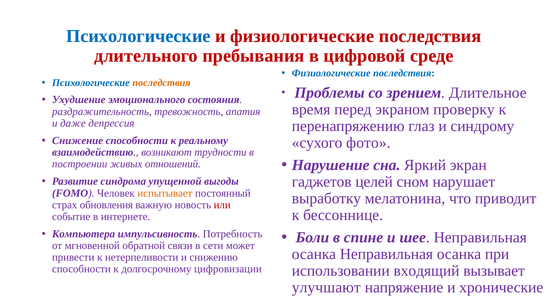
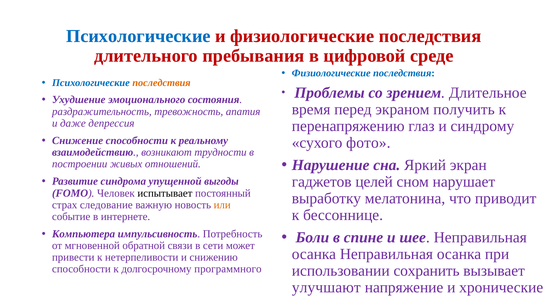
проверку: проверку -> получить (464, 110)
испытывает colour: orange -> black (165, 193)
обновления: обновления -> следование (106, 205)
или colour: red -> orange (222, 205)
входящий: входящий -> сохранить (427, 271)
цифровизации: цифровизации -> программного (228, 269)
